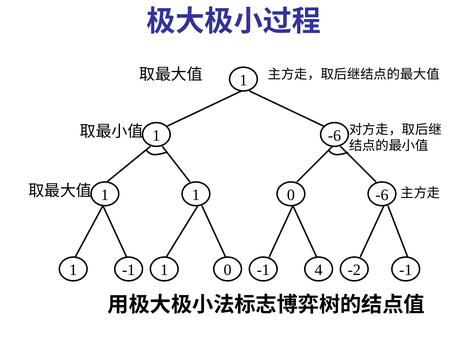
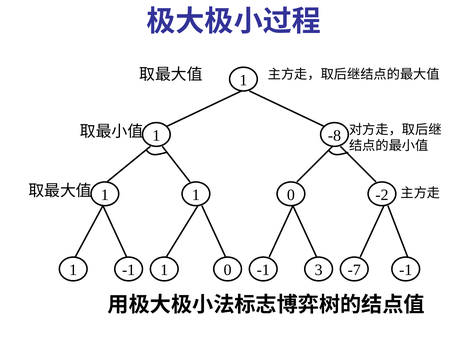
-6: -6 -> -8 (334, 136)
-6: -6 -> -2 (382, 195)
4: 4 -> 3 (319, 270)
-2: -2 -> -7 (354, 270)
